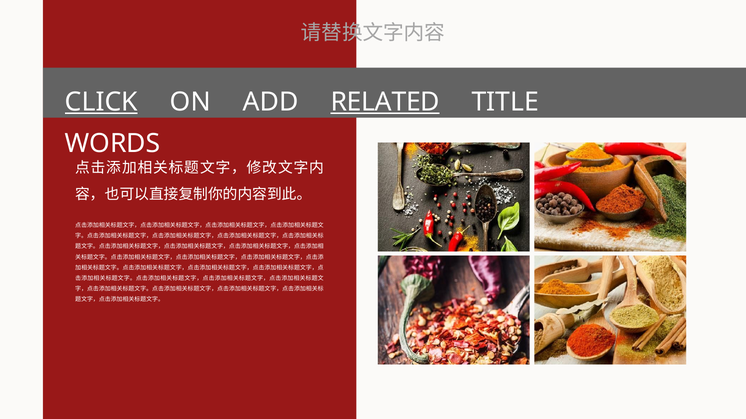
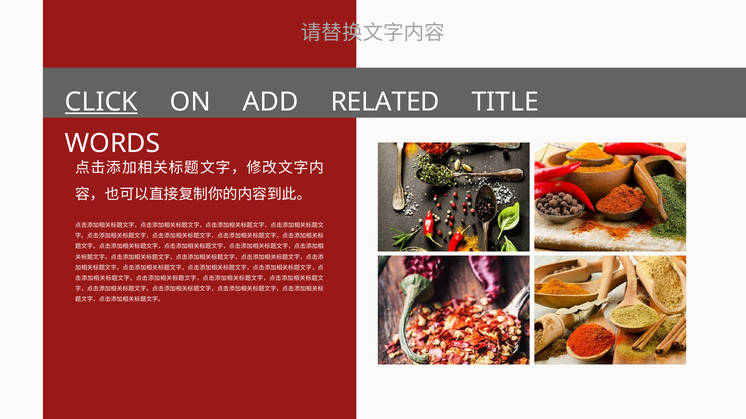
RELATED underline: present -> none (385, 102)
